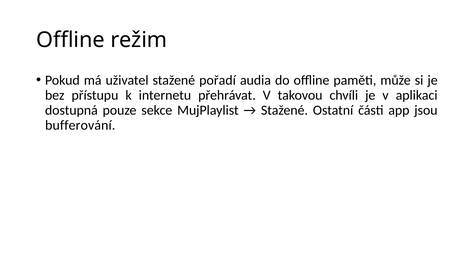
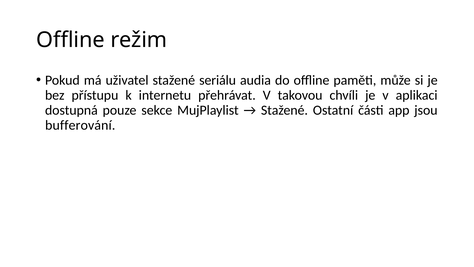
pořadí: pořadí -> seriálu (218, 80)
